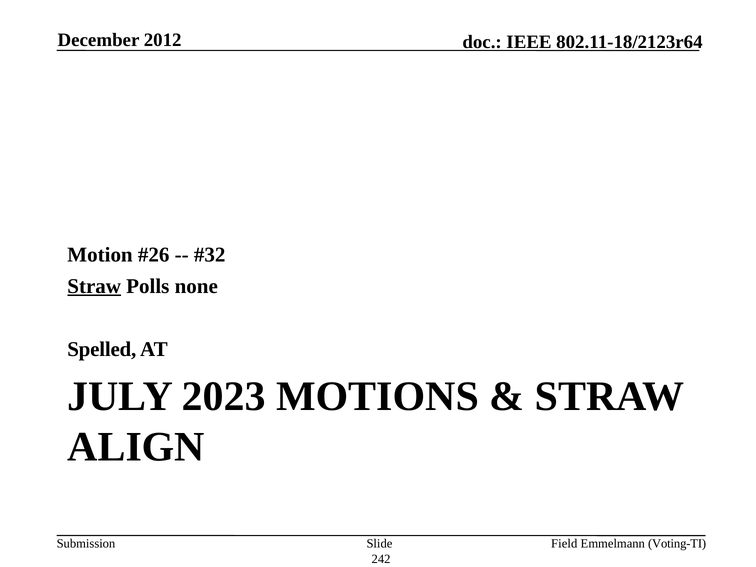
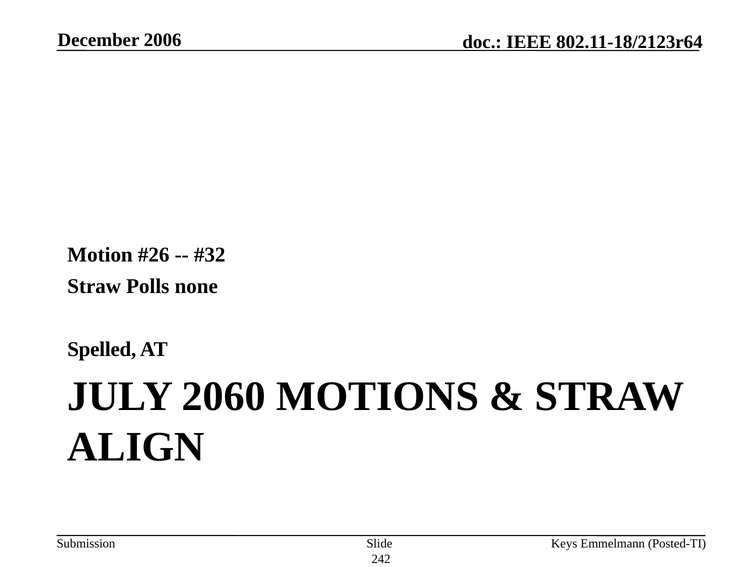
2012: 2012 -> 2006 (163, 40)
Straw underline: present -> none (94, 286)
2023: 2023 -> 2060 (224, 396)
Field: Field -> Keys (564, 544)
Voting-TI: Voting-TI -> Posted-TI (677, 544)
